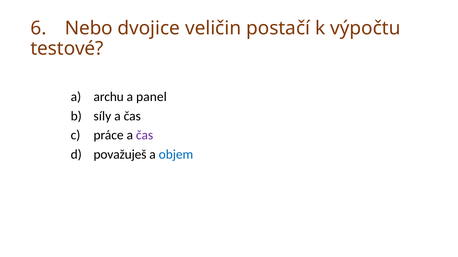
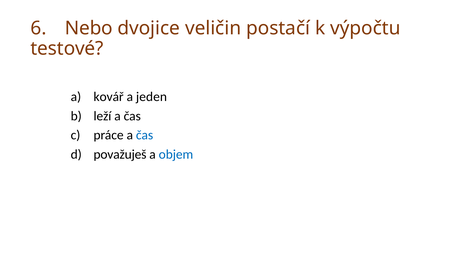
archu: archu -> kovář (109, 97)
panel: panel -> jeden (151, 97)
síly: síly -> leží (102, 116)
čas colour: purple -> blue (145, 136)
